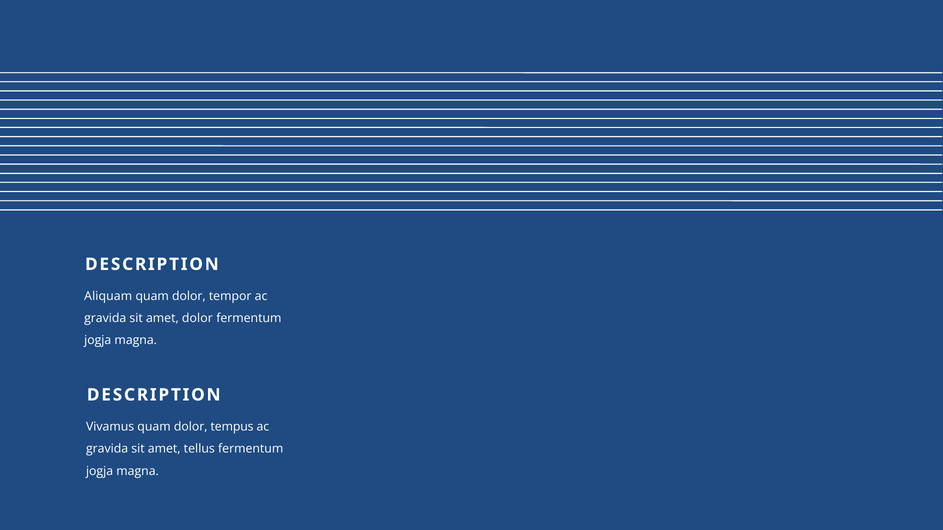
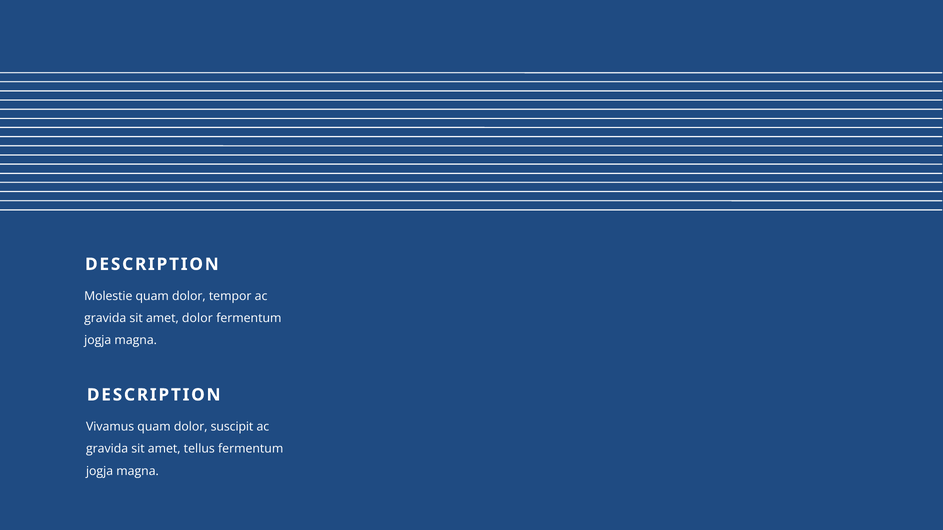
Aliquam: Aliquam -> Molestie (108, 296)
tempus: tempus -> suscipit (232, 427)
